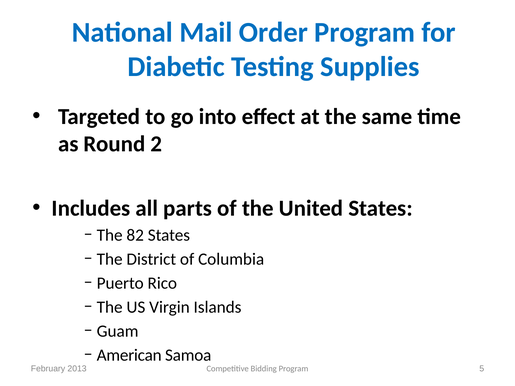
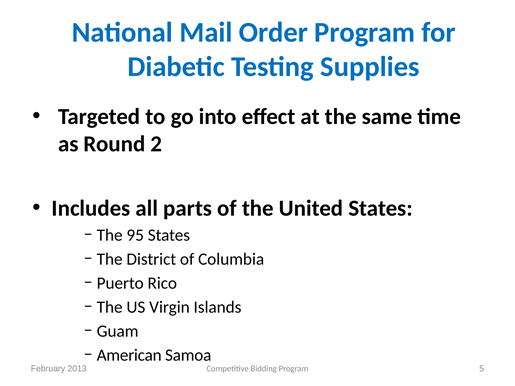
82: 82 -> 95 (135, 235)
